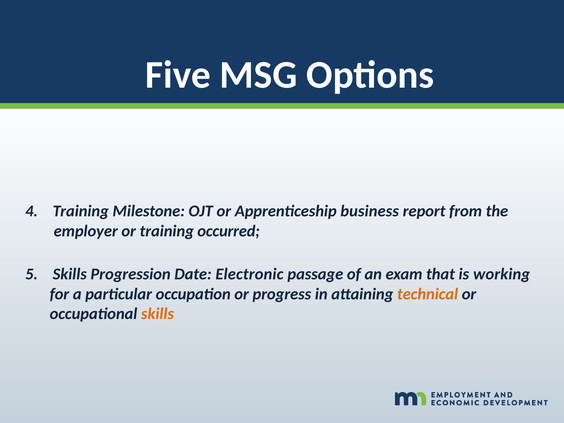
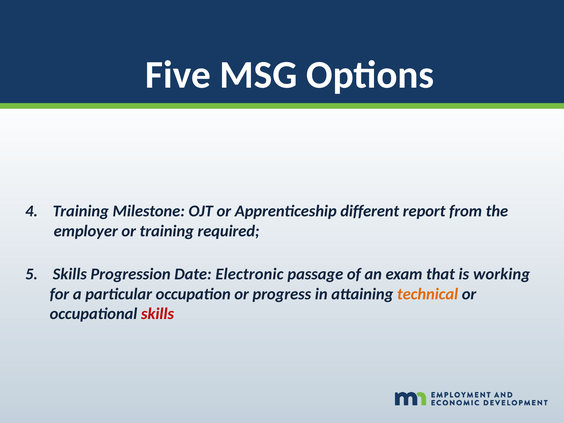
business: business -> different (370, 211)
occurred: occurred -> required (229, 231)
skills colour: orange -> red (158, 314)
